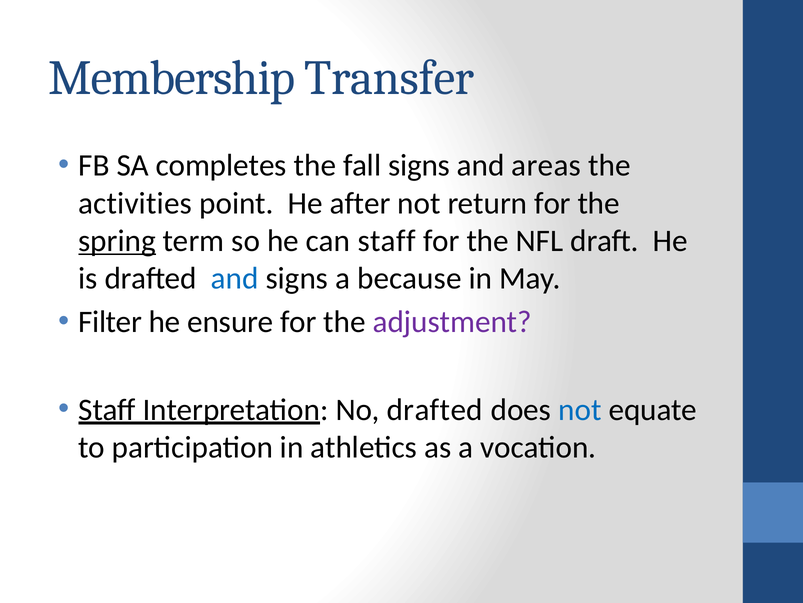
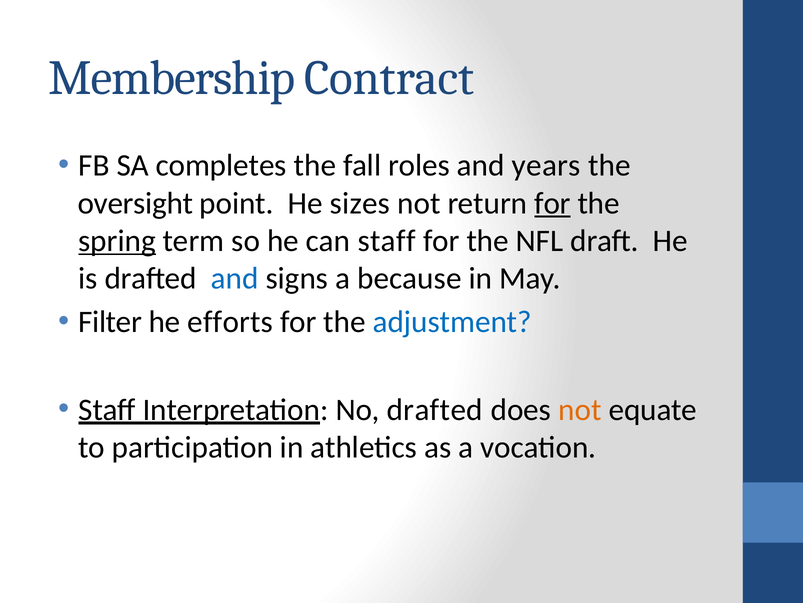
Transfer: Transfer -> Contract (389, 78)
fall signs: signs -> roles (419, 165)
areas: areas -> years (546, 165)
activities: activities -> oversight (135, 203)
after: after -> sizes (360, 203)
for underline: none -> present (553, 203)
ensure: ensure -> efforts (230, 322)
adjustment colour: purple -> blue (452, 322)
not colour: blue -> orange (580, 409)
